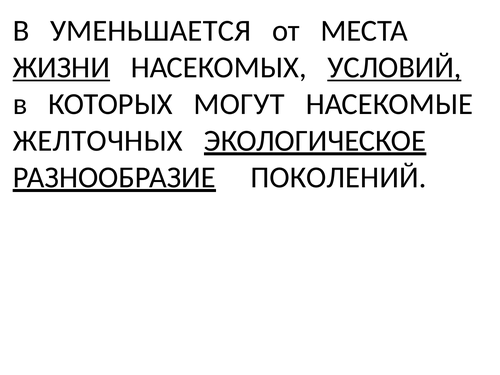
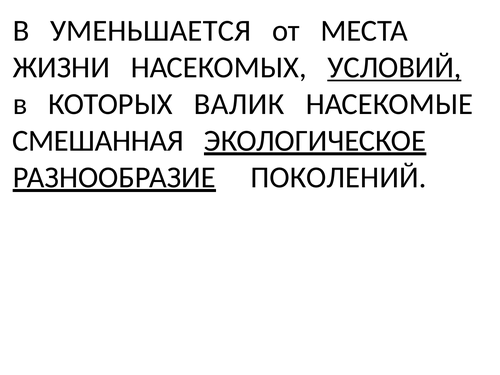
ЖИЗНИ underline: present -> none (61, 67)
МОГУТ: МОГУТ -> ВАЛИК (239, 104)
ЖЕЛТОЧНЫХ: ЖЕЛТОЧНЫХ -> СМЕШАННАЯ (98, 141)
